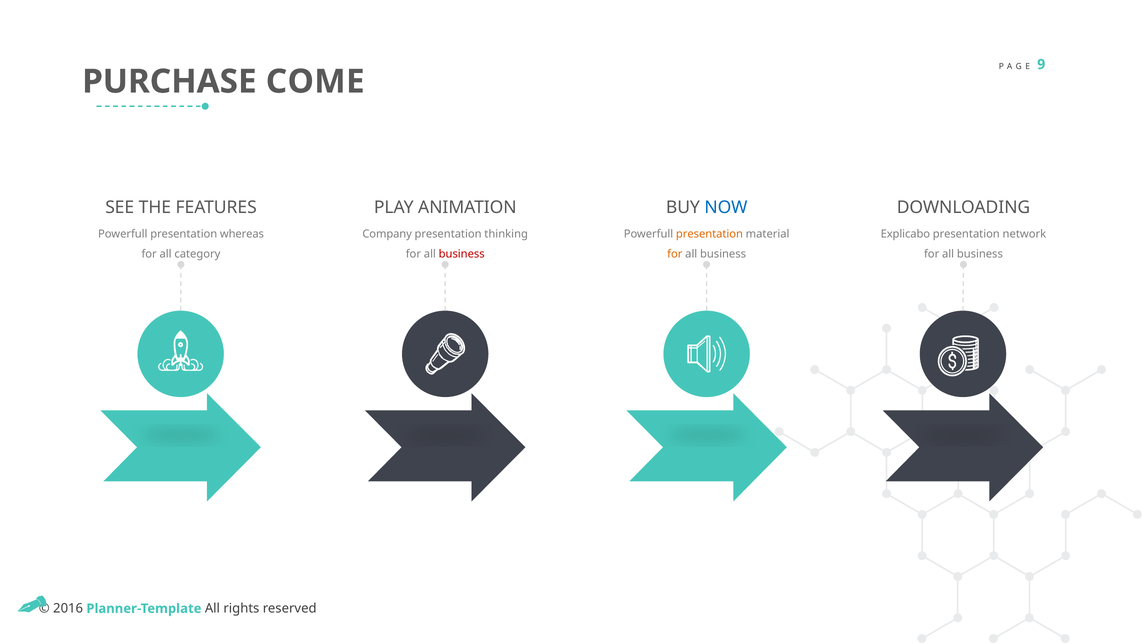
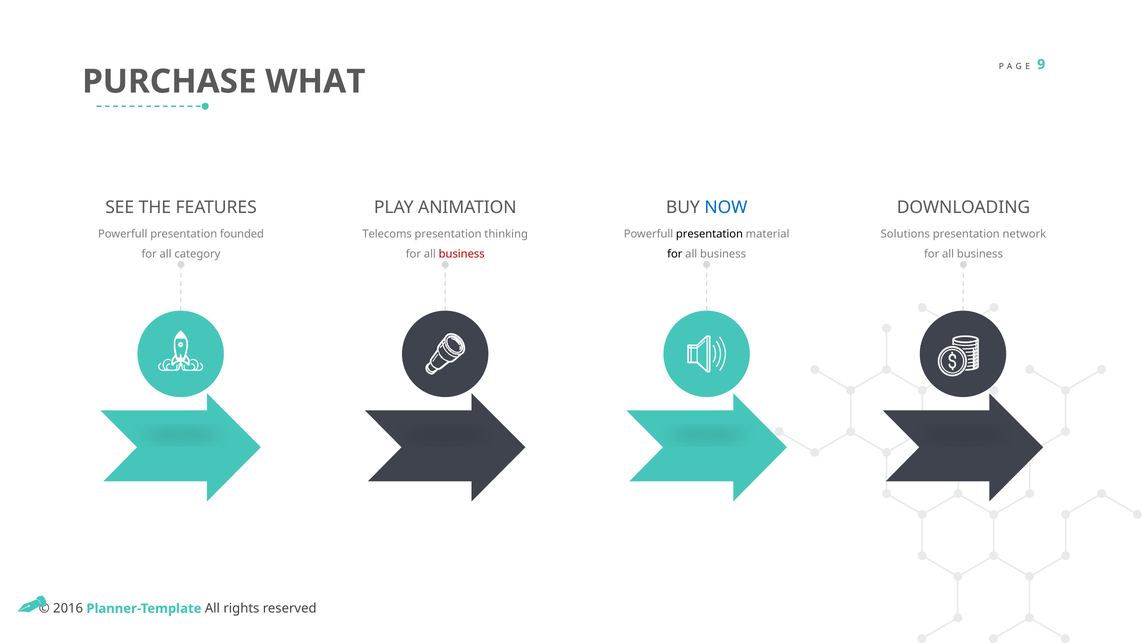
COME: COME -> WHAT (315, 82)
whereas: whereas -> founded (242, 234)
Company: Company -> Telecoms (387, 234)
presentation colour: orange -> black (709, 234)
Explicabo: Explicabo -> Solutions (905, 234)
for colour: orange -> black (675, 254)
